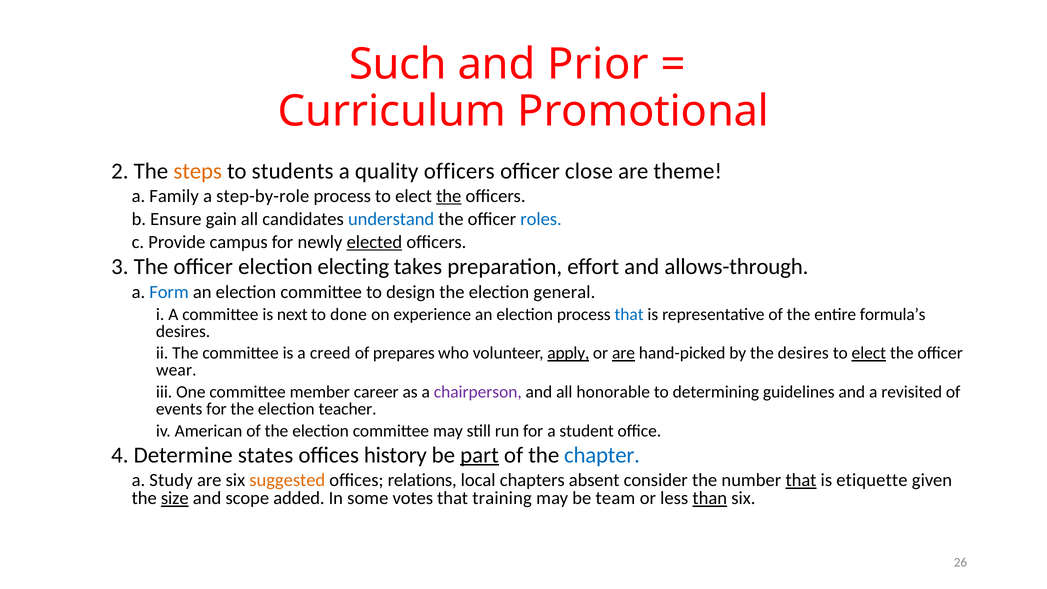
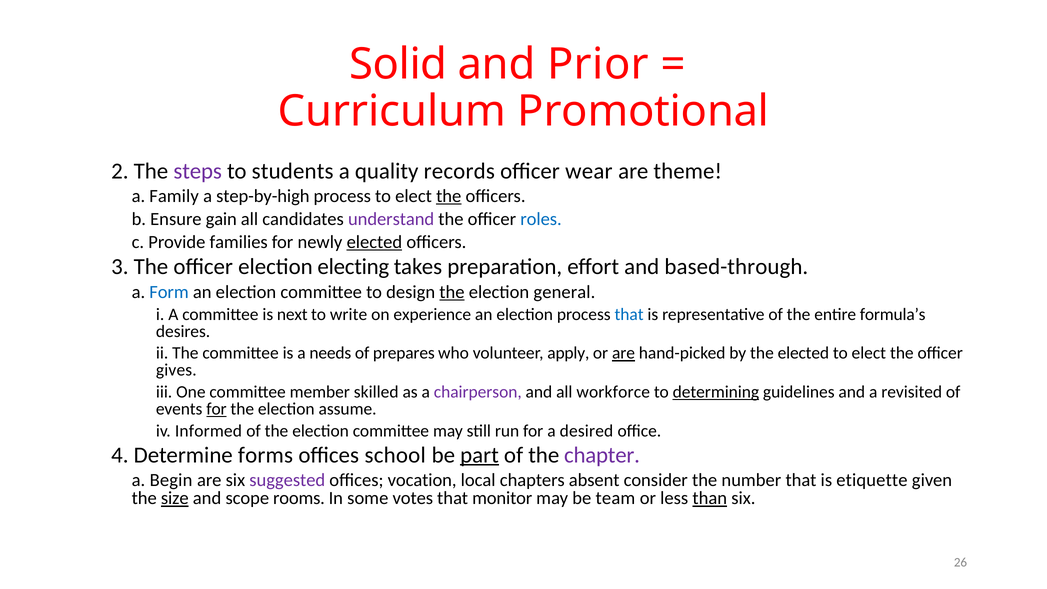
Such: Such -> Solid (398, 64)
steps colour: orange -> purple (198, 171)
quality officers: officers -> records (459, 171)
close: close -> wear (589, 171)
step-by-role: step-by-role -> step-by-high (263, 196)
understand colour: blue -> purple (391, 219)
campus: campus -> families (239, 242)
allows-through: allows-through -> based-through (736, 267)
the underline: none -> present (452, 292)
done: done -> write (349, 314)
creed: creed -> needs (330, 353)
apply underline: present -> none (568, 353)
the desires: desires -> elected (803, 353)
elect underline: present -> none (869, 353)
wear: wear -> gives (176, 370)
career: career -> skilled (376, 392)
honorable: honorable -> workforce (613, 392)
determining underline: none -> present (716, 392)
for underline: none -> present (216, 409)
teacher: teacher -> assume (348, 409)
American: American -> Informed (208, 431)
student: student -> desired (586, 431)
states: states -> forms (265, 455)
history: history -> school (395, 455)
chapter colour: blue -> purple (602, 455)
Study: Study -> Begin (171, 480)
suggested colour: orange -> purple (287, 480)
relations: relations -> vocation (422, 480)
that underline: present -> none (801, 480)
added: added -> rooms (299, 498)
training: training -> monitor (502, 498)
